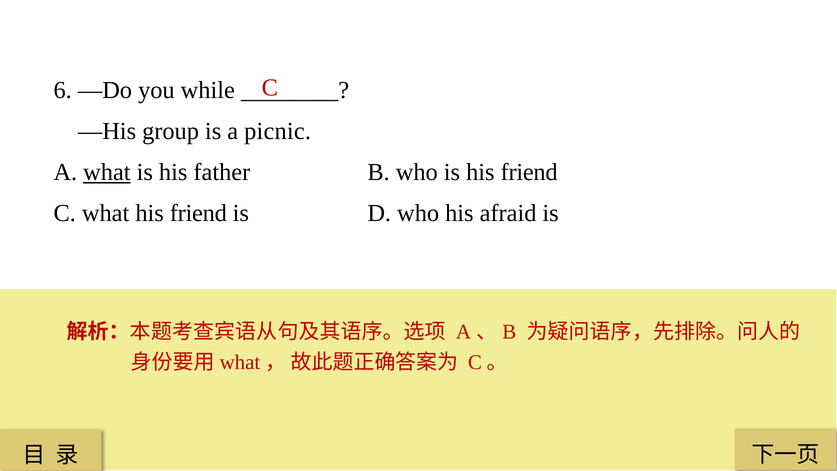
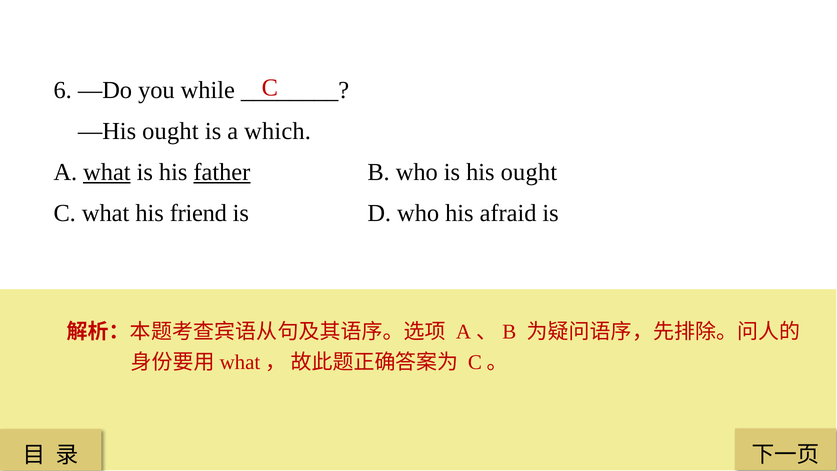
—His group: group -> ought (170, 131)
picnic: picnic -> which (278, 131)
father underline: none -> present (222, 172)
is his friend: friend -> ought (529, 172)
